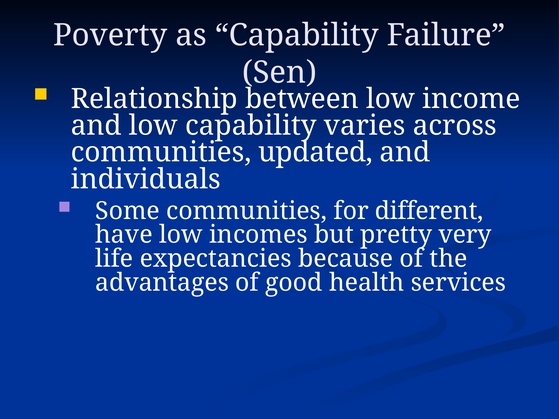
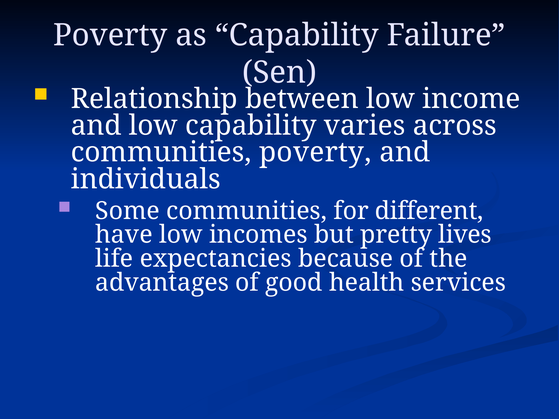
communities updated: updated -> poverty (315, 153)
very: very -> lives (465, 235)
